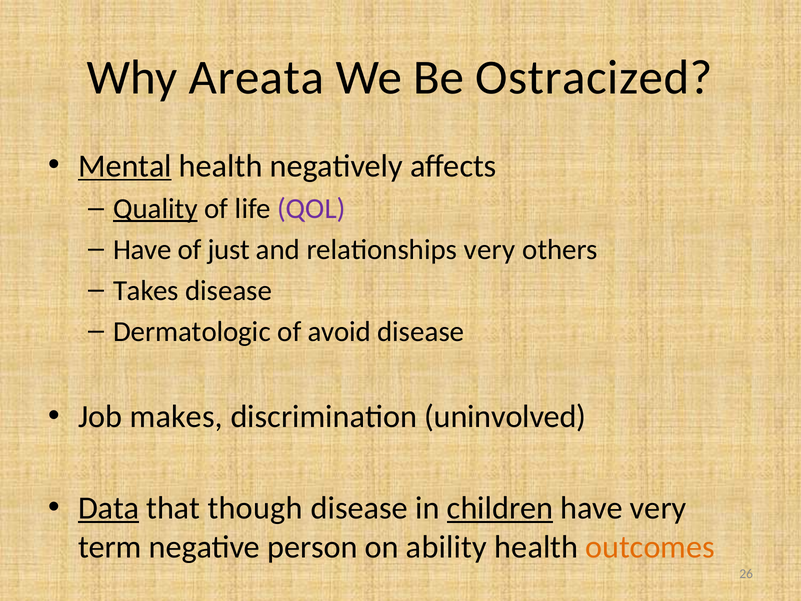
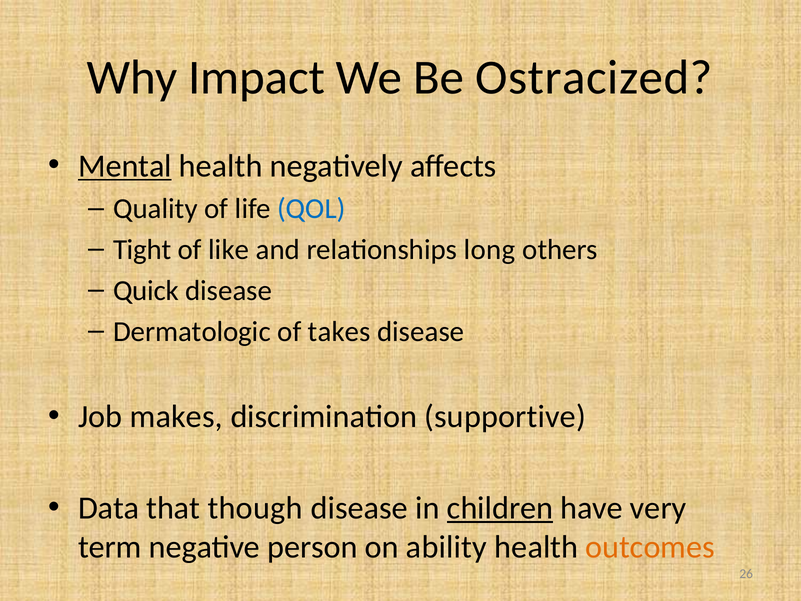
Areata: Areata -> Impact (257, 78)
Quality underline: present -> none (155, 209)
QOL colour: purple -> blue (311, 209)
Have: Have -> Tight (142, 249)
just: just -> like (229, 249)
relationships very: very -> long (490, 249)
Takes: Takes -> Quick (146, 290)
avoid: avoid -> takes (339, 331)
uninvolved: uninvolved -> supportive (505, 416)
Data underline: present -> none (109, 508)
